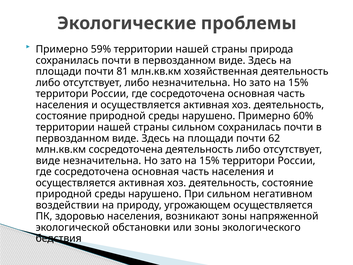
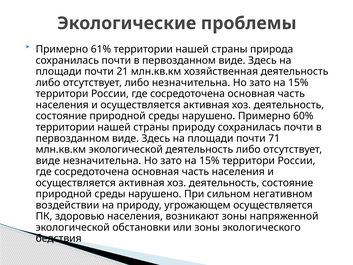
59%: 59% -> 61% (101, 49)
81: 81 -> 21 (122, 72)
страны сильном: сильном -> природу (194, 127)
62: 62 -> 71 (274, 138)
млн.кв.км сосредоточена: сосредоточена -> экологической (126, 149)
